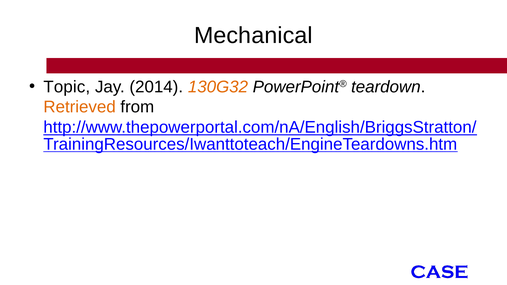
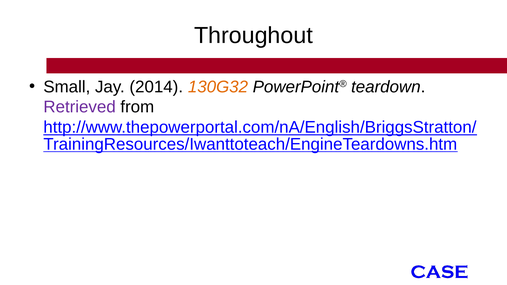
Mechanical: Mechanical -> Throughout (253, 36)
Topic: Topic -> Small (67, 87)
Retrieved colour: orange -> purple (80, 107)
